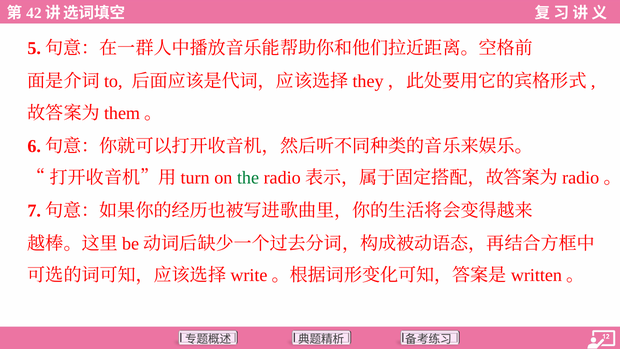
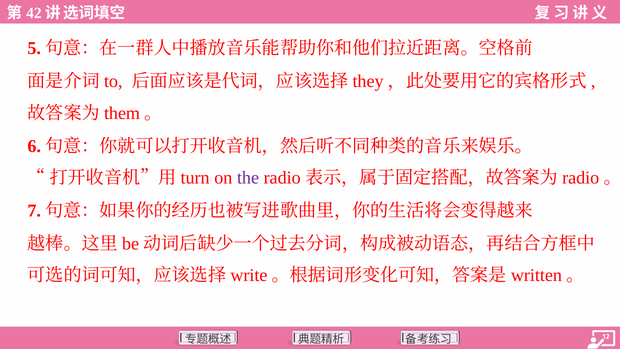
the colour: green -> purple (248, 178)
